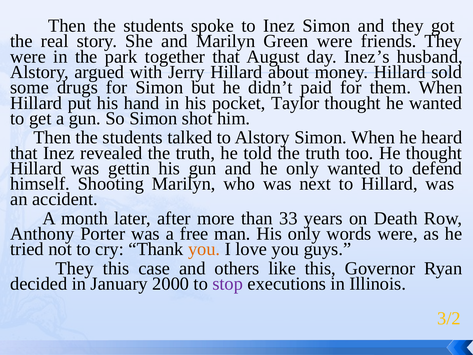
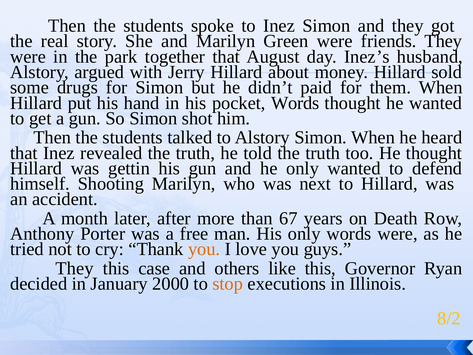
pocket Taylor: Taylor -> Words (295, 103)
33: 33 -> 67 (288, 218)
stop colour: purple -> orange (228, 284)
3/2: 3/2 -> 8/2 (449, 318)
